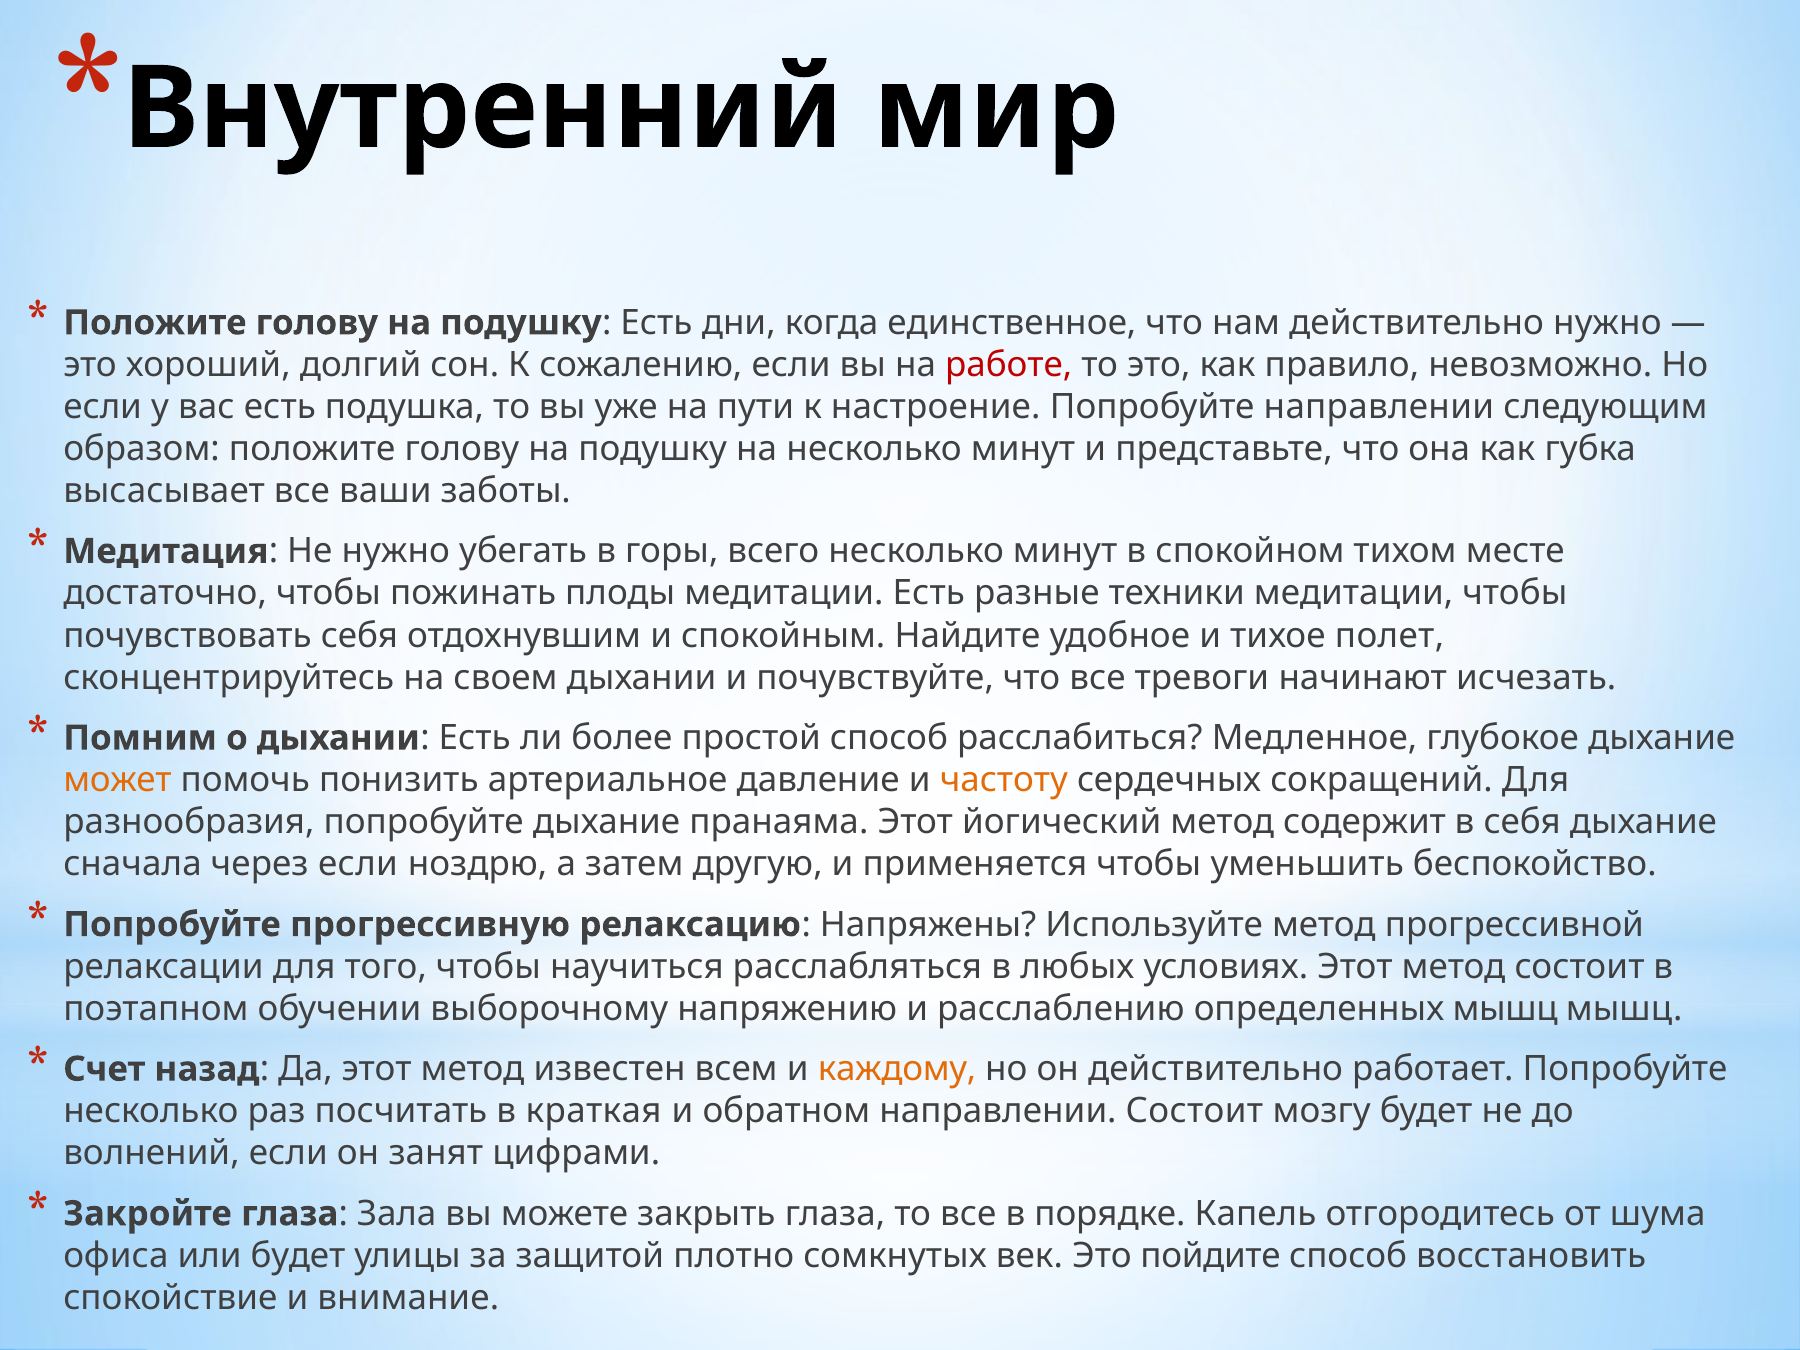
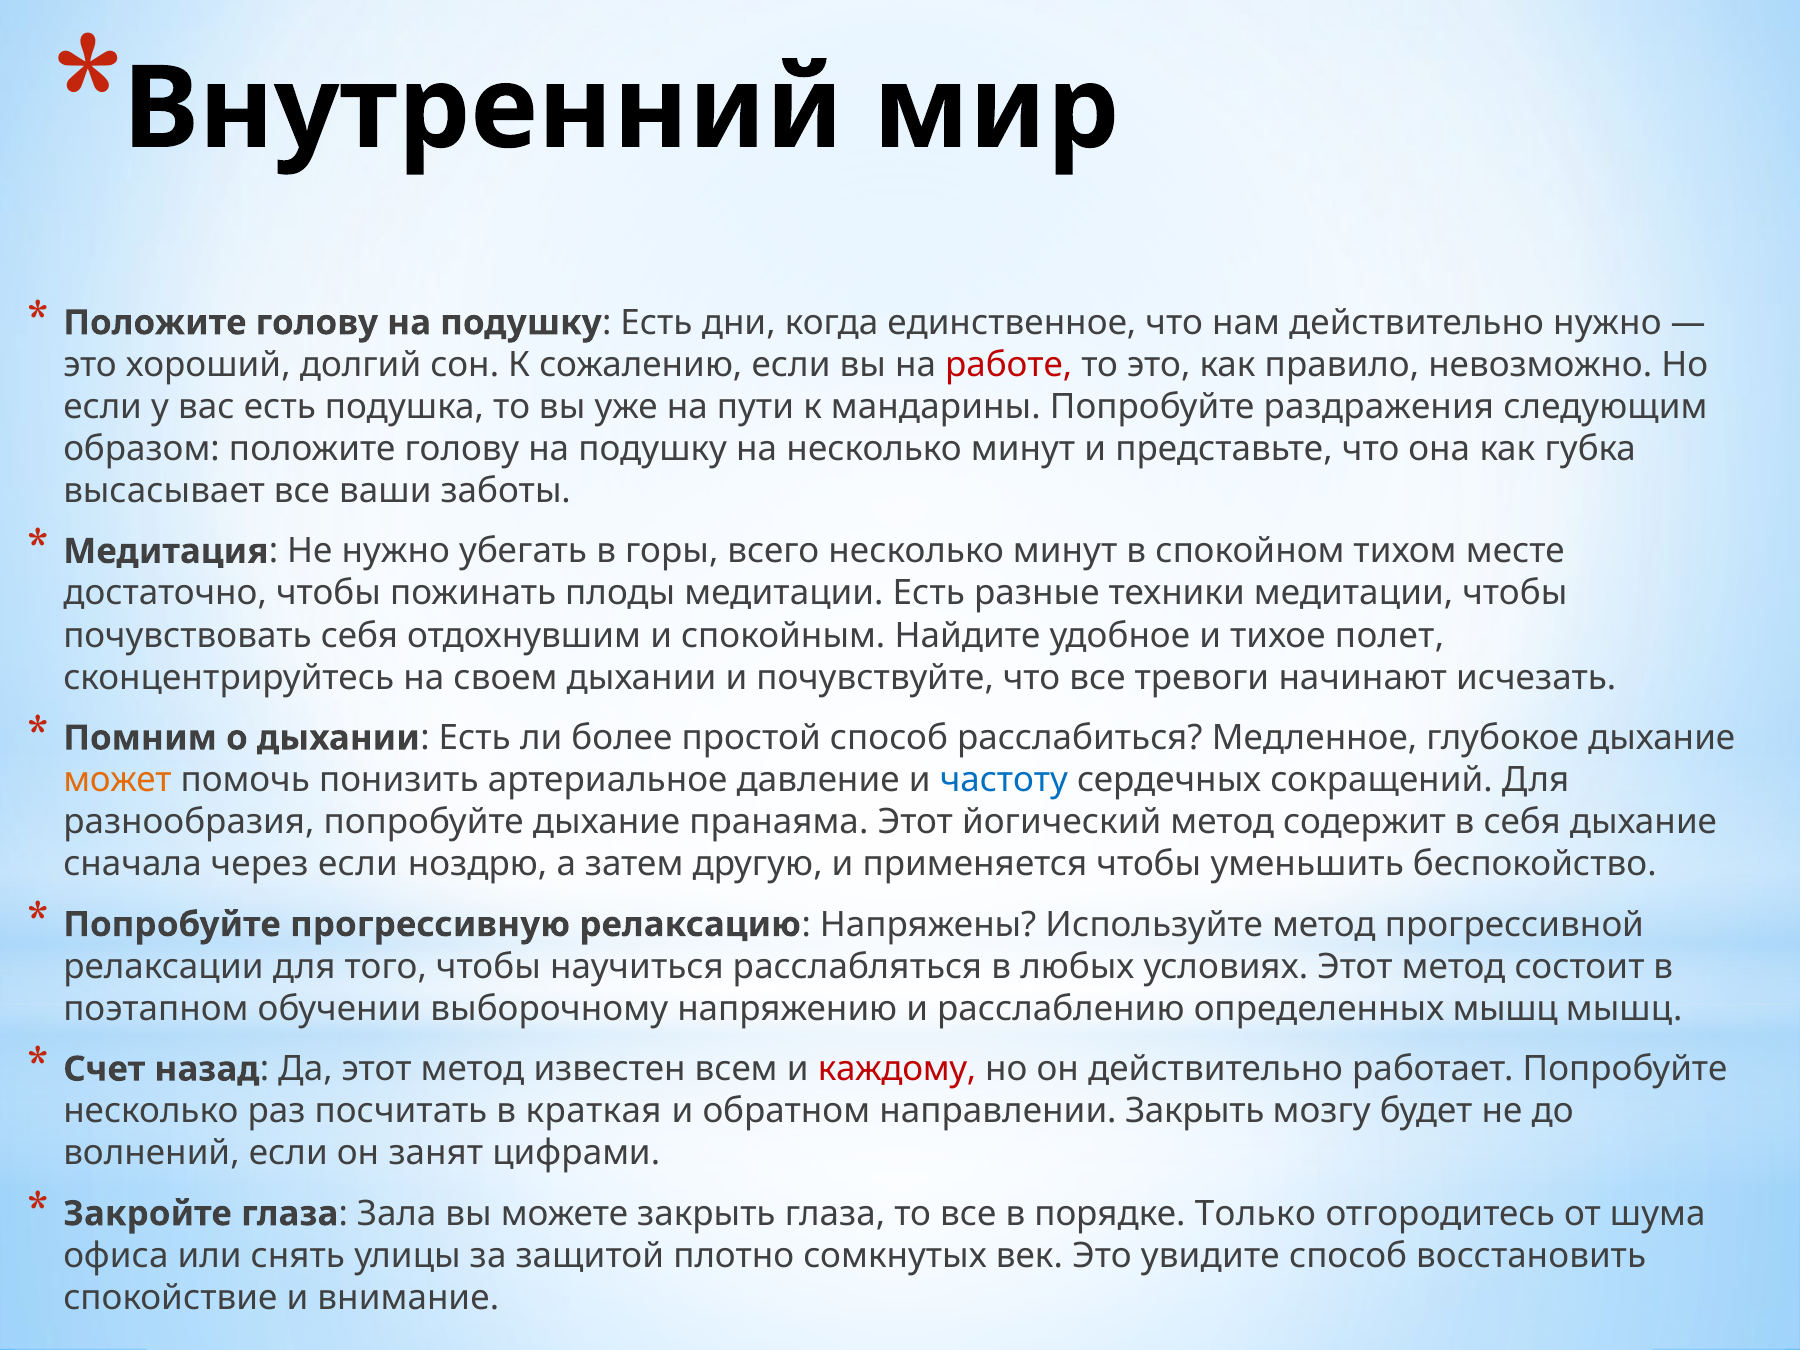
настроение: настроение -> мандарины (936, 407)
Попробуйте направлении: направлении -> раздражения (1379, 407)
частоту colour: orange -> blue (1004, 780)
каждому colour: orange -> red (897, 1069)
направлении Состоит: Состоит -> Закрыть (1195, 1111)
Капель: Капель -> Только (1255, 1214)
или будет: будет -> снять (298, 1256)
пойдите: пойдите -> увидите (1210, 1256)
